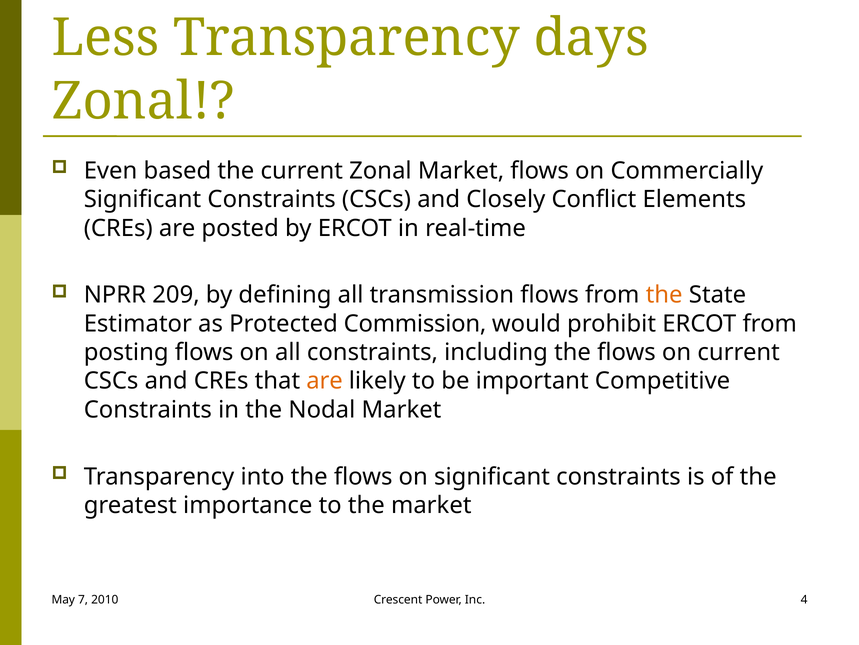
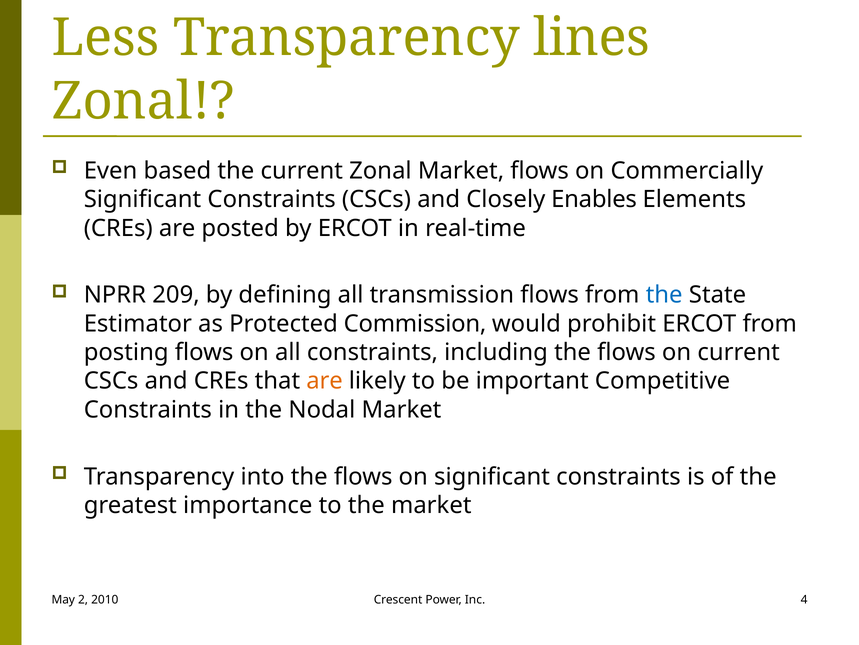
days: days -> lines (592, 38)
Conflict: Conflict -> Enables (594, 199)
the colour: orange -> blue (664, 295)
7: 7 -> 2 (83, 599)
